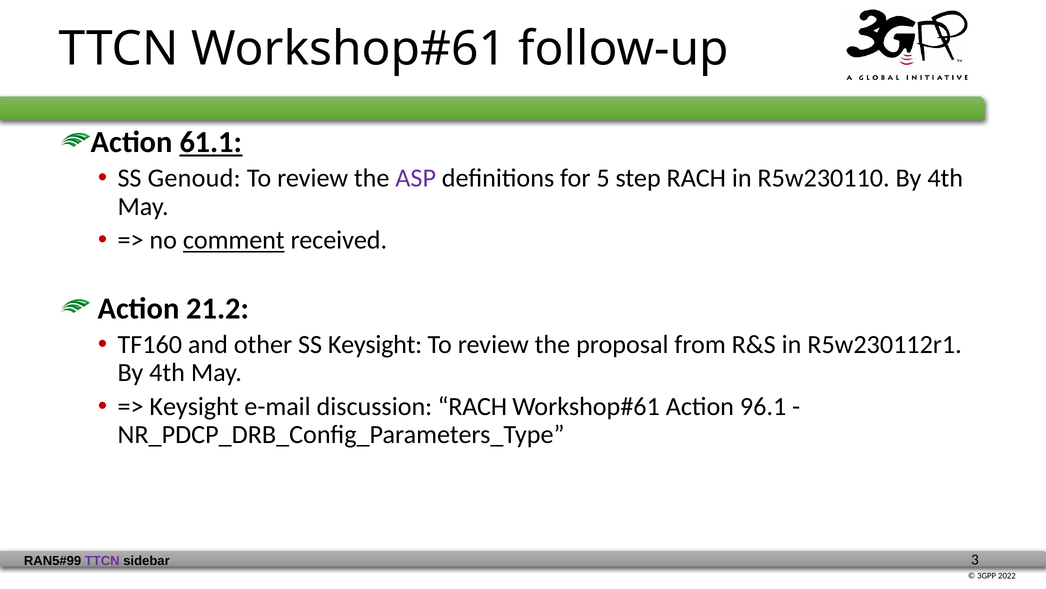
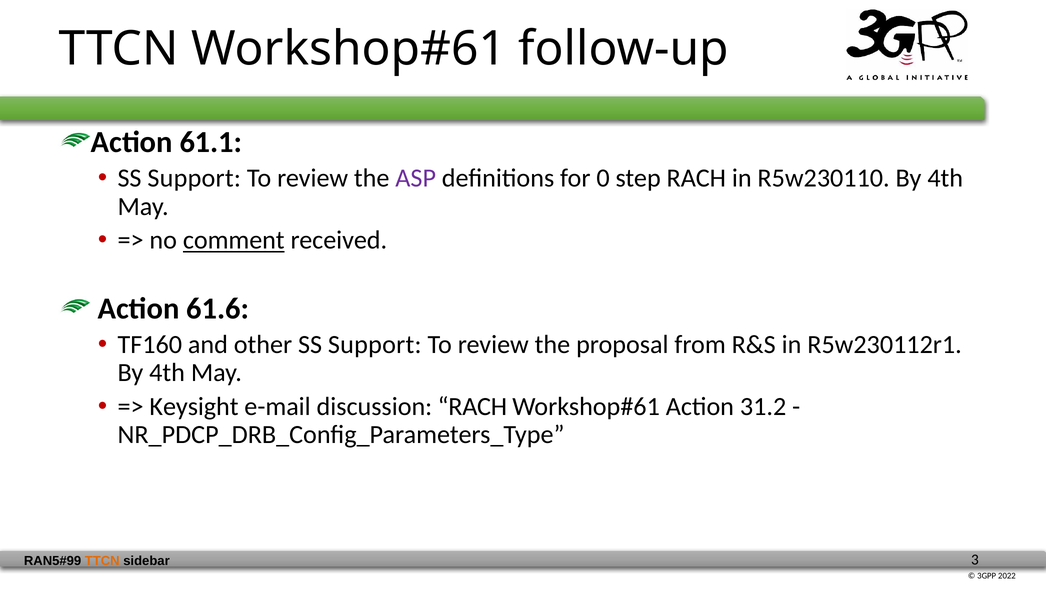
61.1 underline: present -> none (211, 142)
Genoud: Genoud -> Support (194, 178)
5: 5 -> 0 (603, 178)
21.2: 21.2 -> 61.6 (218, 308)
other SS Keysight: Keysight -> Support (375, 344)
96.1: 96.1 -> 31.2 (763, 406)
TTCN colour: purple -> orange (102, 560)
